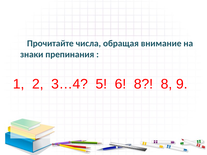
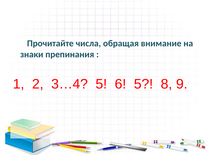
6 8: 8 -> 5 (144, 84)
